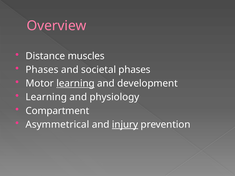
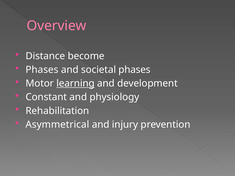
muscles: muscles -> become (86, 56)
Learning: Learning -> Constant (46, 97)
Compartment: Compartment -> Rehabilitation (57, 111)
injury underline: present -> none (125, 125)
